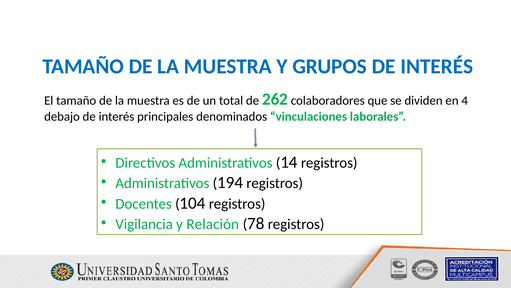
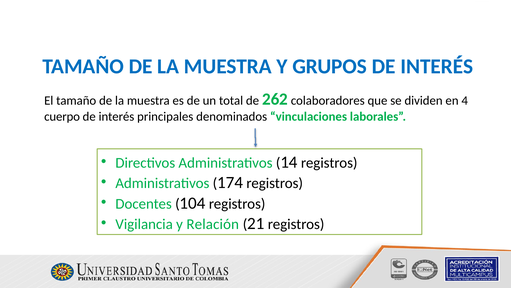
debajo: debajo -> cuerpo (62, 117)
194: 194 -> 174 (230, 182)
78: 78 -> 21 (256, 223)
